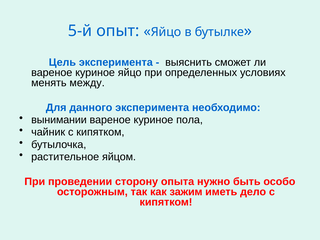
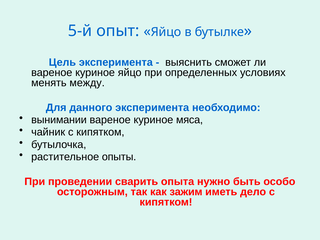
пола: пола -> мяса (190, 120)
яйцом: яйцом -> опыты (119, 157)
сторону: сторону -> сварить (137, 182)
